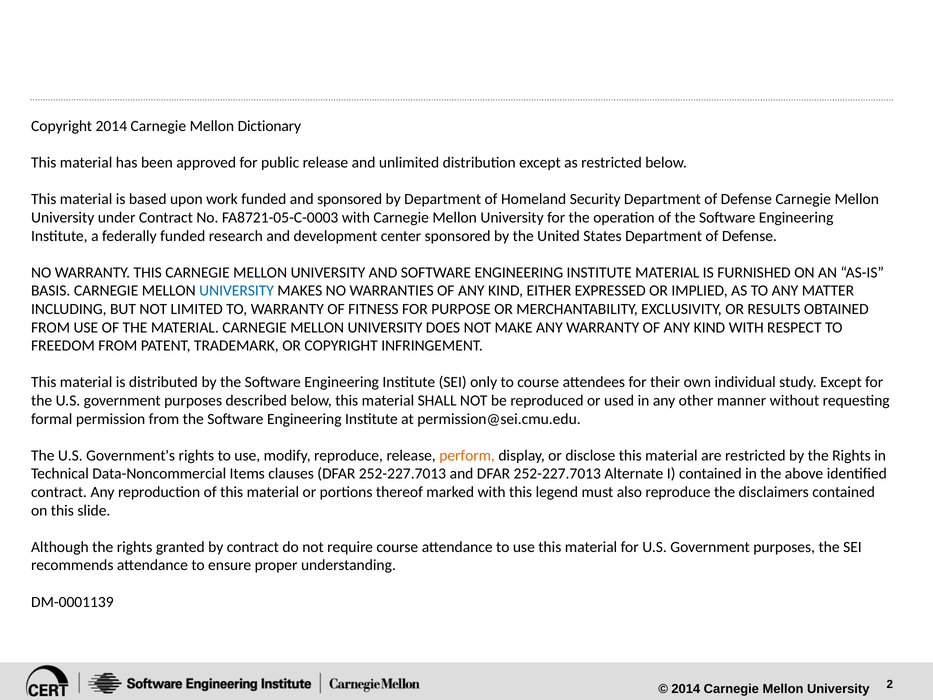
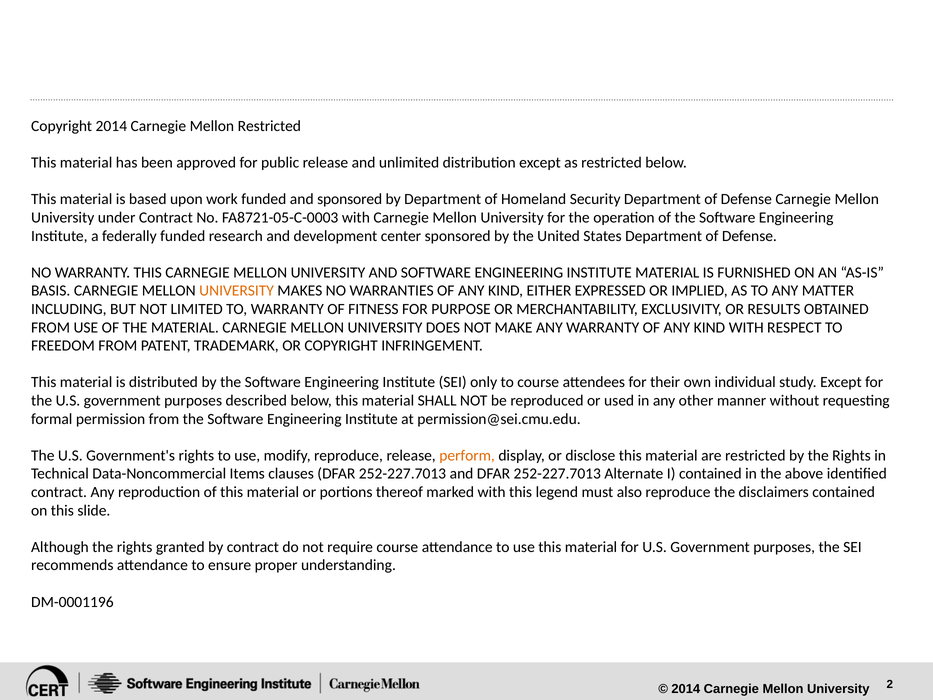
Mellon Dictionary: Dictionary -> Restricted (269, 126)
UNIVERSITY colour: blue -> orange (237, 291)
DM-0001139: DM-0001139 -> DM-0001196 (72, 602)
